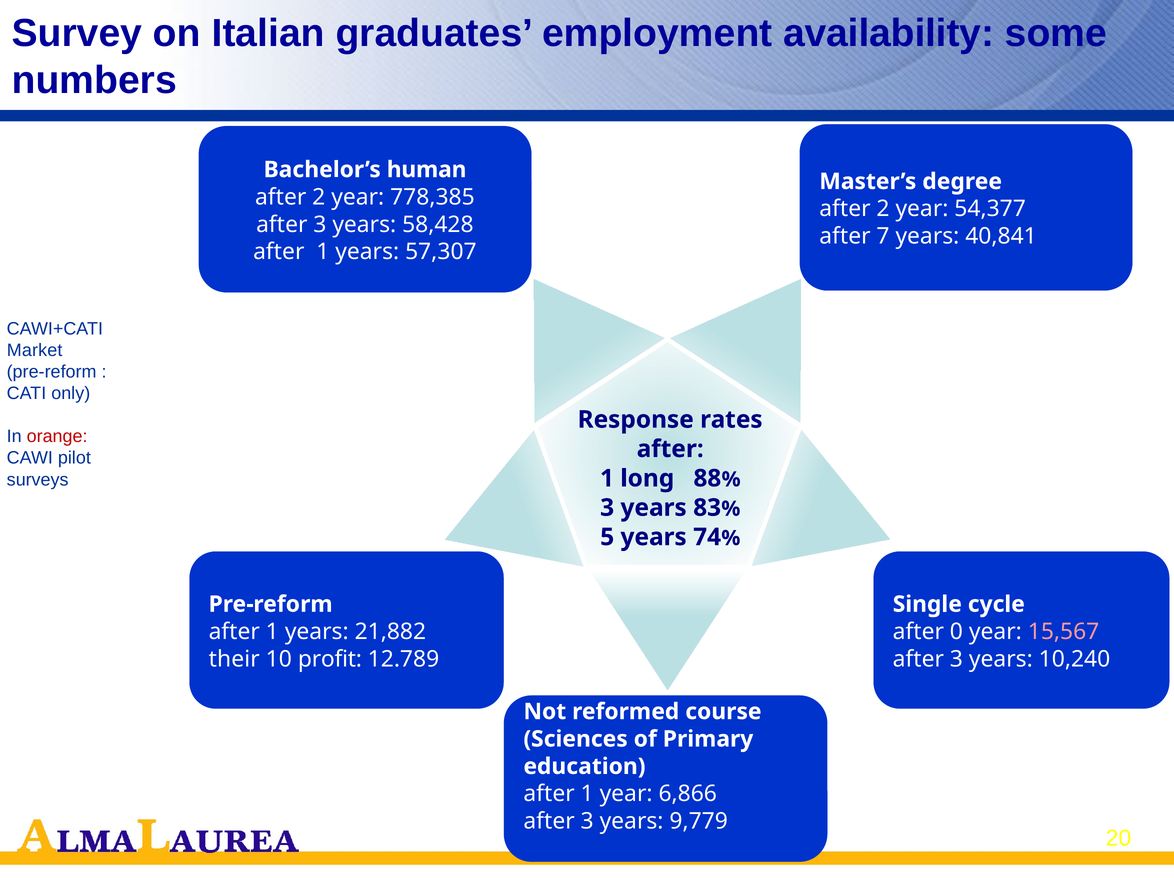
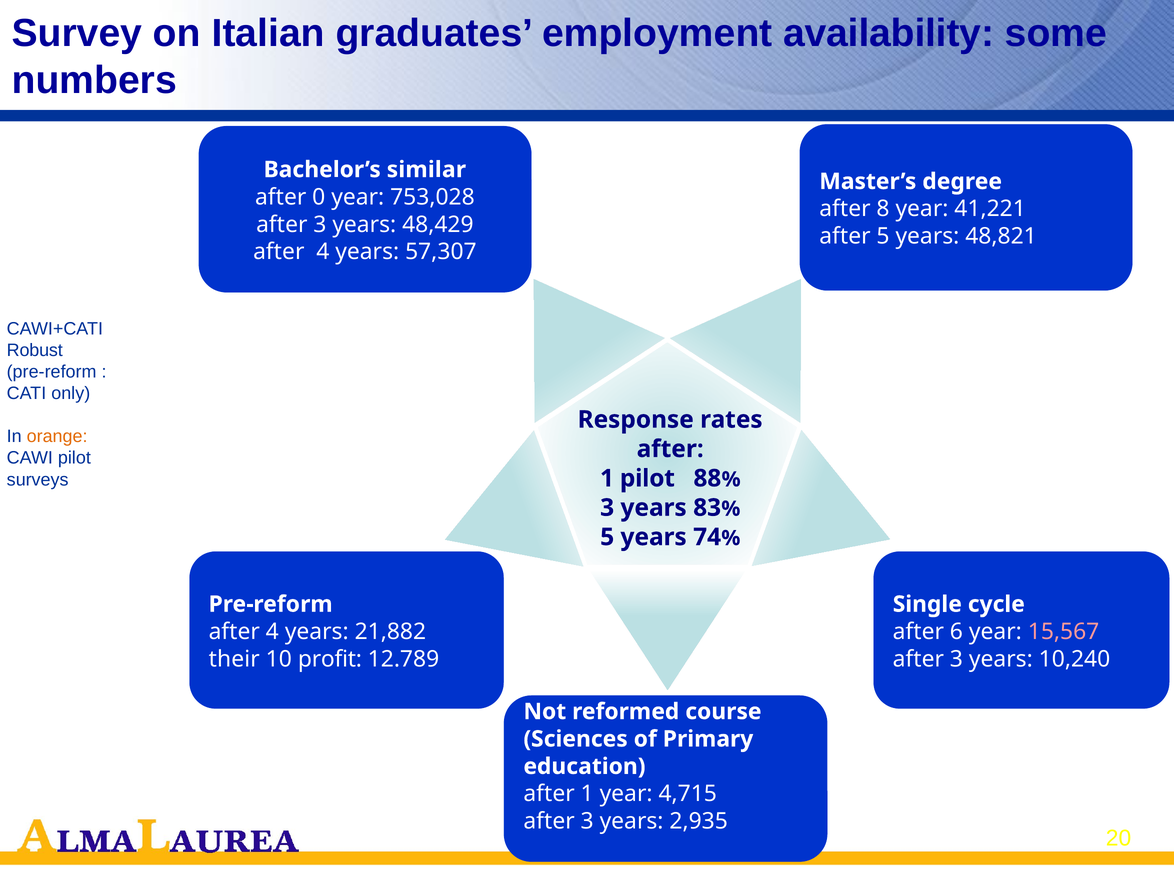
human: human -> similar (426, 170)
2: 2 -> 0 (319, 197)
778,385: 778,385 -> 753,028 (432, 197)
2: 2 -> 8 (883, 209)
54,377: 54,377 -> 41,221 (990, 209)
58,428: 58,428 -> 48,429 (438, 224)
after 7: 7 -> 5 (883, 236)
40,841: 40,841 -> 48,821 (1001, 236)
1: 1 -> 4 (323, 252)
Market: Market -> Robust (35, 350)
orange colour: red -> orange (57, 436)
1 long: long -> pilot (647, 478)
1: 1 -> 4 (272, 631)
0: 0 -> 6 (956, 631)
6,866: 6,866 -> 4,715 (688, 793)
9,779: 9,779 -> 2,935 (699, 821)
